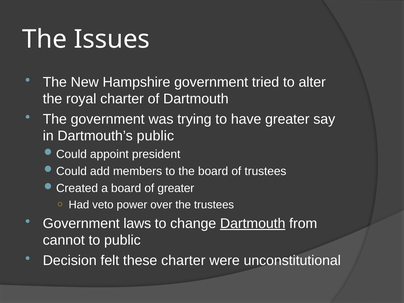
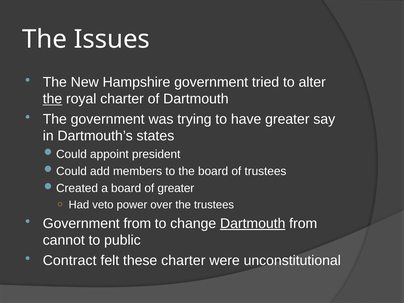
the underline: none -> present (52, 99)
Dartmouth’s public: public -> states (155, 136)
Government laws: laws -> from (137, 223)
Decision: Decision -> Contract (70, 260)
